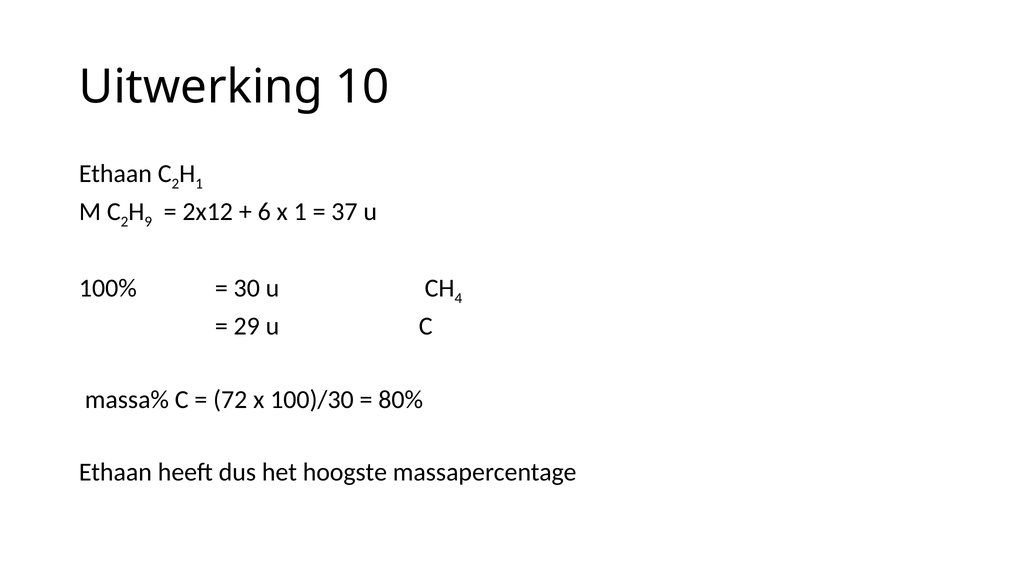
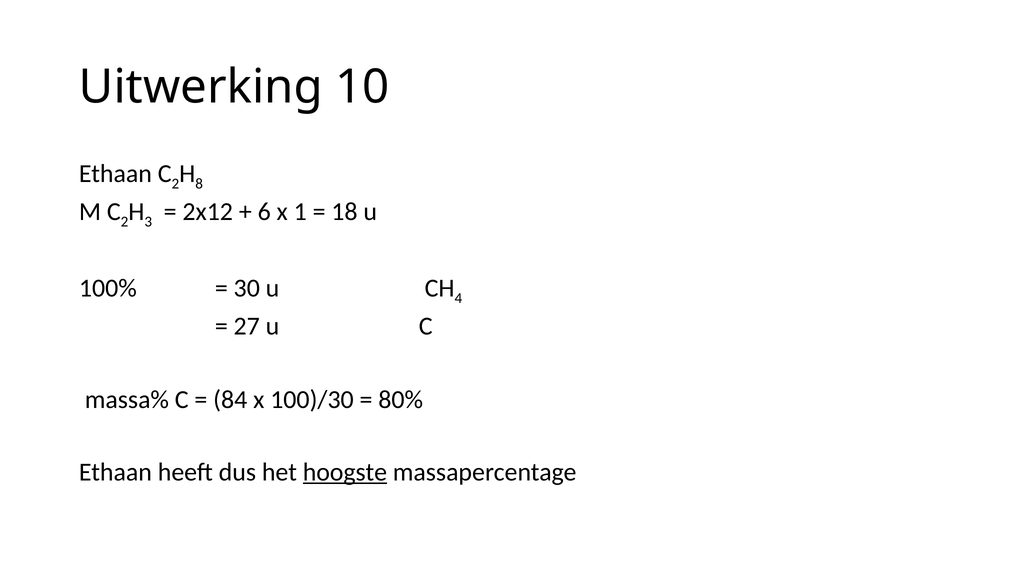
1: 1 -> 8 (199, 183)
9: 9 -> 3 (148, 222)
37: 37 -> 18 (344, 212)
29: 29 -> 27 (247, 326)
72: 72 -> 84 (230, 399)
hoogste underline: none -> present (345, 472)
